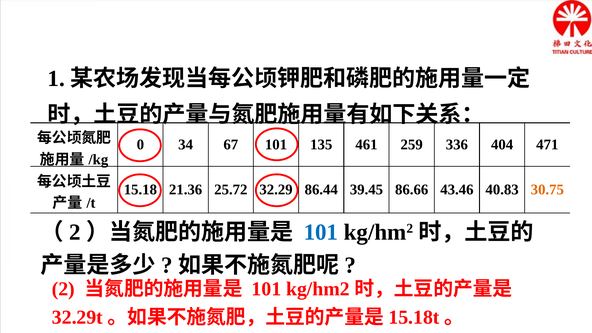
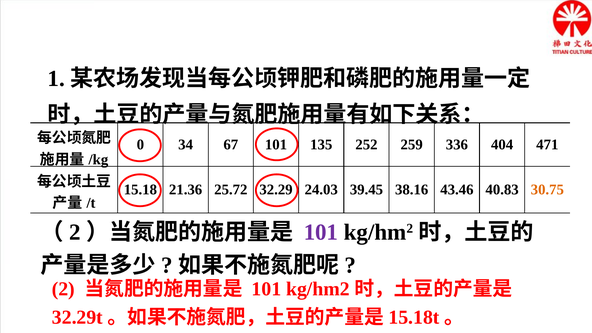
461: 461 -> 252 (366, 145)
86.44: 86.44 -> 24.03 (321, 190)
86.66: 86.66 -> 38.16 (412, 190)
101 colour: blue -> purple (321, 232)
